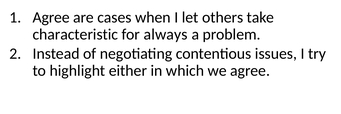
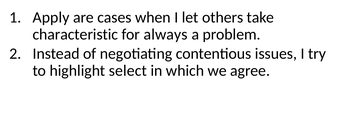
Agree: Agree -> Apply (51, 17)
either: either -> select (128, 70)
